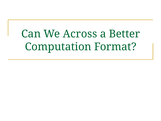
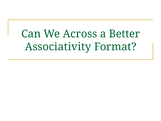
Computation: Computation -> Associativity (58, 47)
